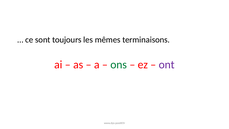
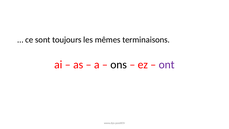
ons colour: green -> black (119, 65)
